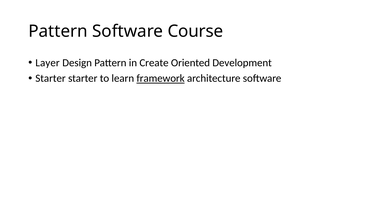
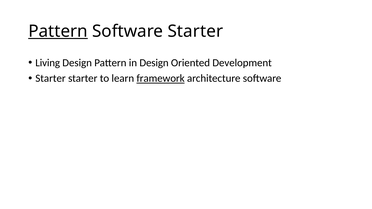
Pattern underline: none -> present (58, 31)
Software Course: Course -> Starter (195, 31)
Layer: Layer -> Living (48, 63)
in Create: Create -> Design (154, 63)
